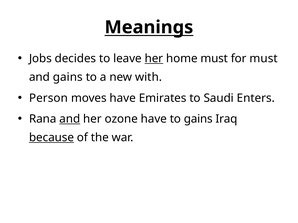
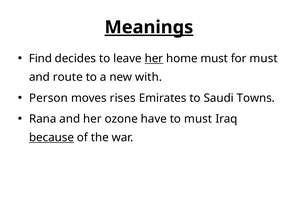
Meanings underline: none -> present (149, 27)
Jobs: Jobs -> Find (40, 59)
and gains: gains -> route (68, 77)
moves have: have -> rises (123, 98)
Enters: Enters -> Towns (256, 98)
and underline: present -> none (70, 119)
to gains: gains -> must (198, 119)
